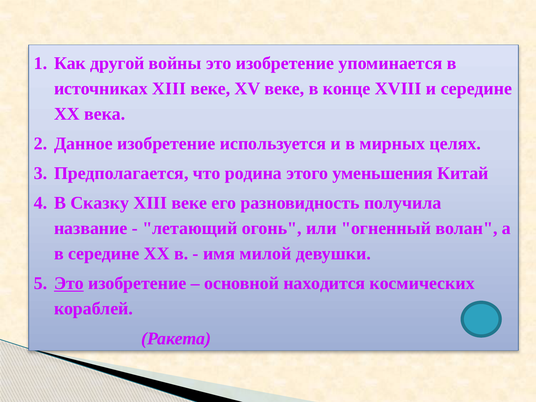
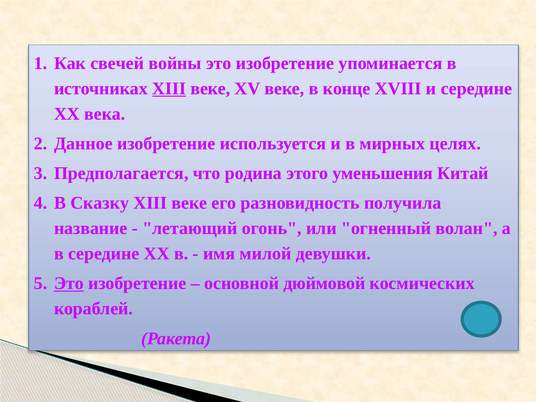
другой: другой -> свечей (117, 63)
XIII underline: none -> present (169, 89)
находится: находится -> дюймовой (324, 283)
